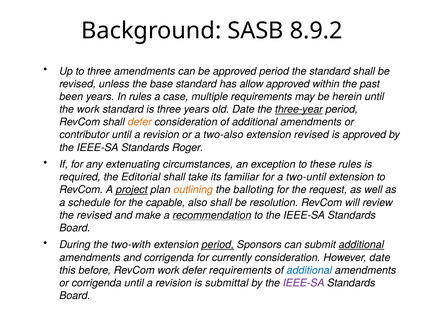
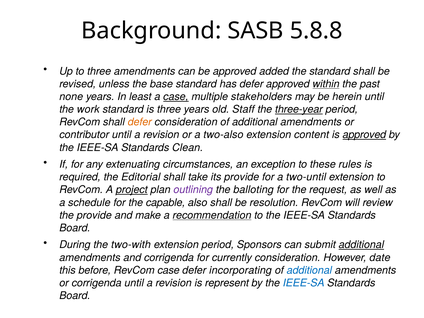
8.9.2: 8.9.2 -> 5.8.8 (316, 31)
approved period: period -> added (274, 71)
has allow: allow -> defer (252, 84)
within underline: none -> present (326, 84)
been: been -> none (71, 97)
In rules: rules -> least (140, 97)
case underline: none -> present (176, 97)
multiple requirements: requirements -> stakeholders (261, 97)
old Date: Date -> Staff (243, 109)
extension revised: revised -> content (312, 135)
approved underline: none -> present (364, 135)
Roger: Roger -> Clean (188, 148)
its familiar: familiar -> provide (242, 177)
outlining colour: orange -> purple (193, 190)
the revised: revised -> provide (94, 215)
period underline: present -> none (218, 245)
RevCom work: work -> case (169, 270)
defer requirements: requirements -> incorporating (241, 270)
submittal: submittal -> represent (227, 283)
IEEE-SA colour: purple -> blue (304, 283)
